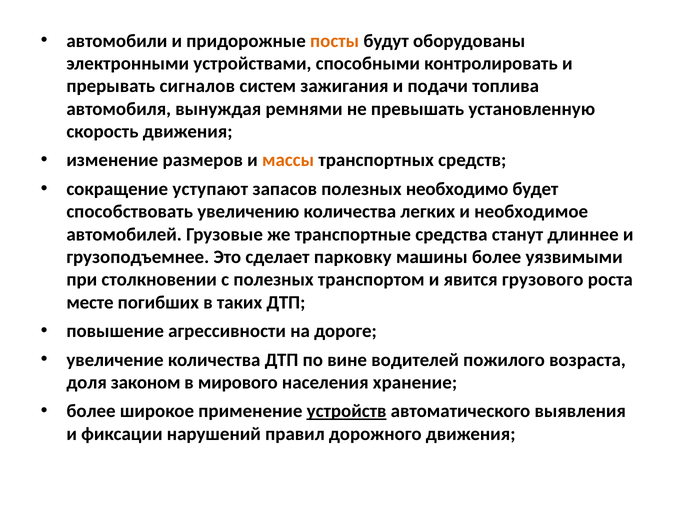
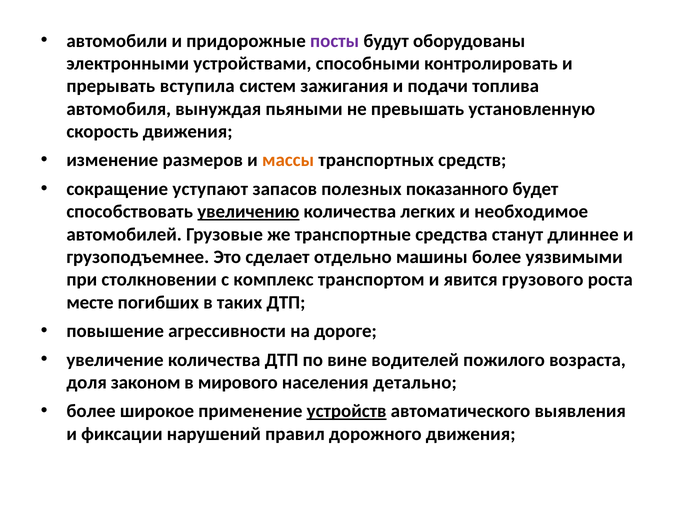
посты colour: orange -> purple (335, 41)
сигналов: сигналов -> вступила (197, 86)
ремнями: ремнями -> пьяными (304, 109)
необходимо: необходимо -> показанного (457, 189)
увеличению underline: none -> present (248, 212)
парковку: парковку -> отдельно (353, 257)
с полезных: полезных -> комплекс (274, 280)
хранение: хранение -> детально (415, 383)
